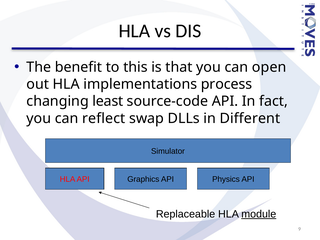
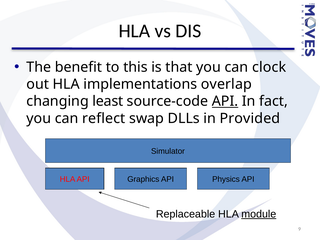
open: open -> clock (269, 67)
process: process -> overlap (226, 84)
API underline: none -> present (225, 101)
Different: Different -> Provided (250, 118)
